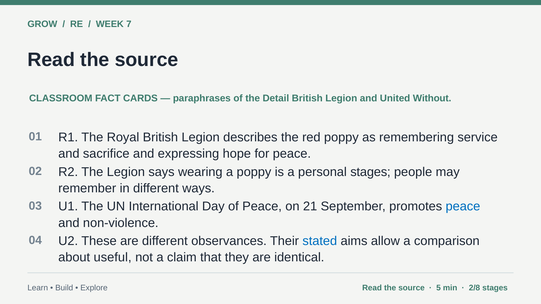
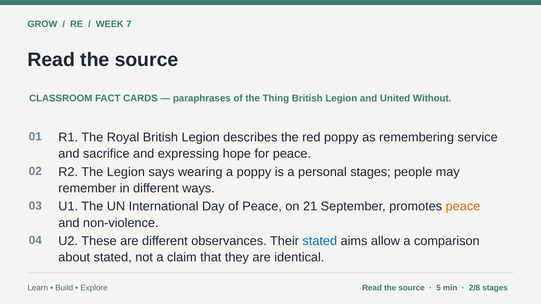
Detail: Detail -> Thing (276, 98)
peace colour: blue -> orange (463, 207)
about useful: useful -> stated (113, 258)
